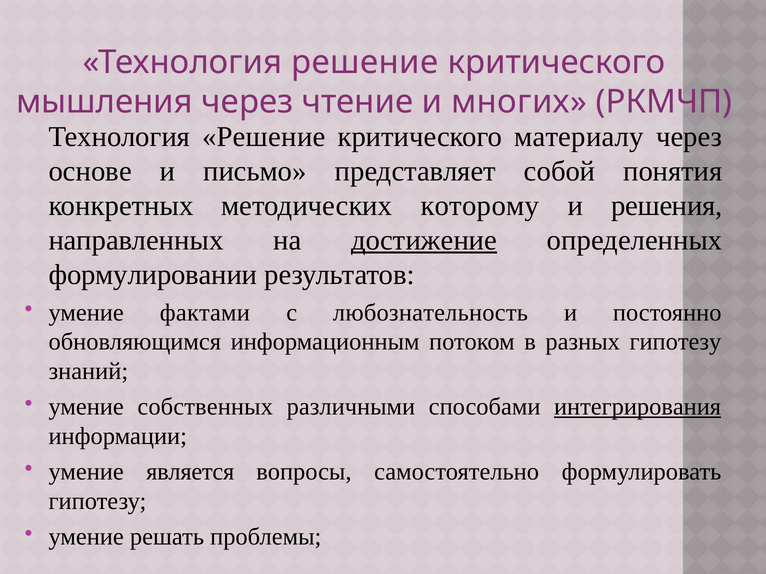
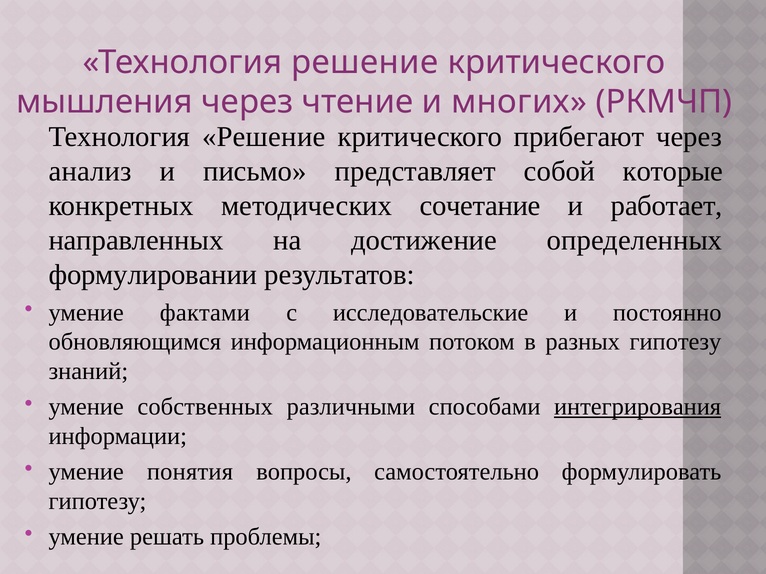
материалу: материалу -> прибегают (579, 137)
основе: основе -> анализ (90, 171)
понятия: понятия -> которые (673, 171)
которому: которому -> сочетание (480, 206)
решения: решения -> работает (667, 206)
достижение underline: present -> none (424, 240)
любознательность: любознательность -> исследовательские (431, 313)
является: является -> понятия (190, 472)
